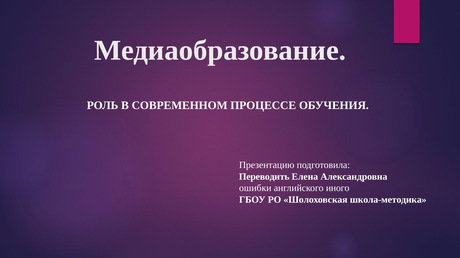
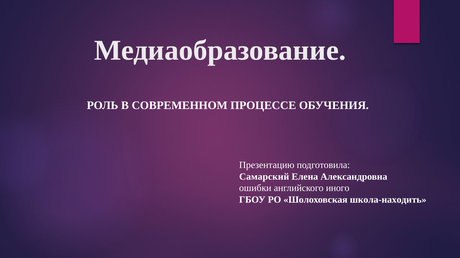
Переводить: Переводить -> Самарский (264, 177)
школа-методика: школа-методика -> школа-находить (388, 200)
